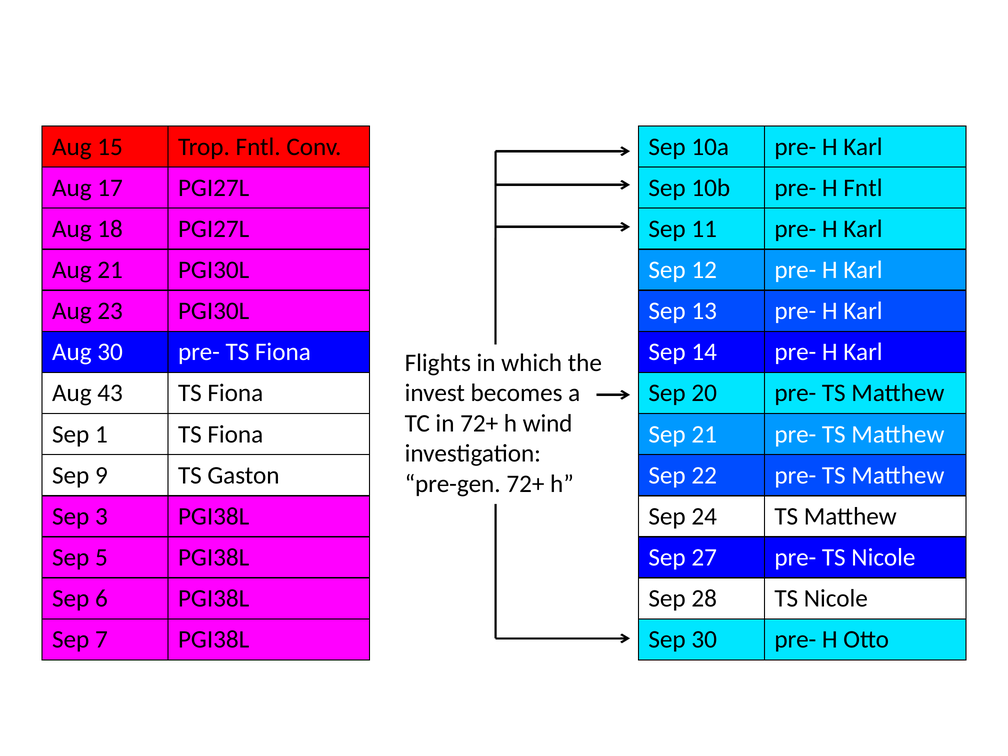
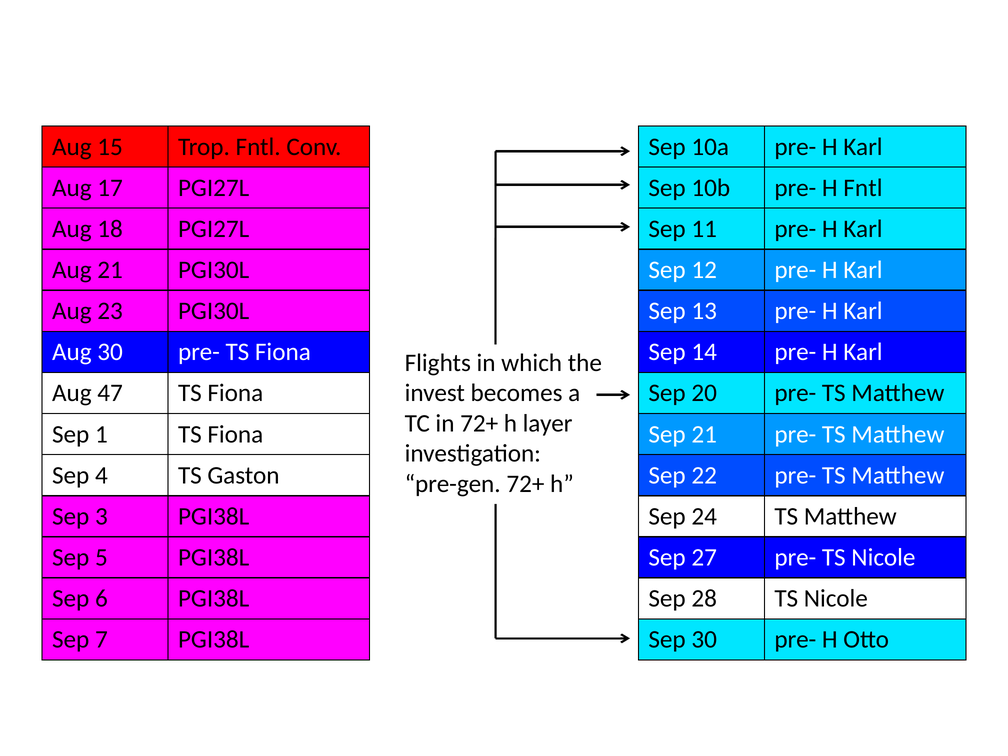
43: 43 -> 47 (110, 393)
wind: wind -> layer (548, 423)
9: 9 -> 4 (101, 475)
